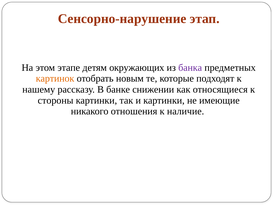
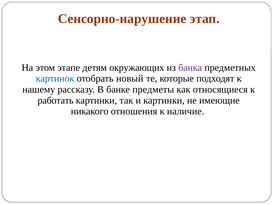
картинок colour: orange -> blue (55, 78)
новым: новым -> новый (130, 78)
снижении: снижении -> предметы (153, 89)
стороны: стороны -> работать (56, 100)
